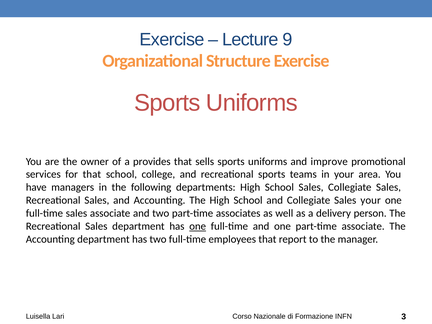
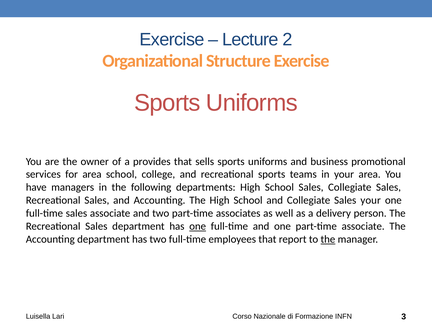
9: 9 -> 2 (287, 39)
improve: improve -> business (329, 161)
for that: that -> area (92, 174)
the underline: none -> present (328, 239)
